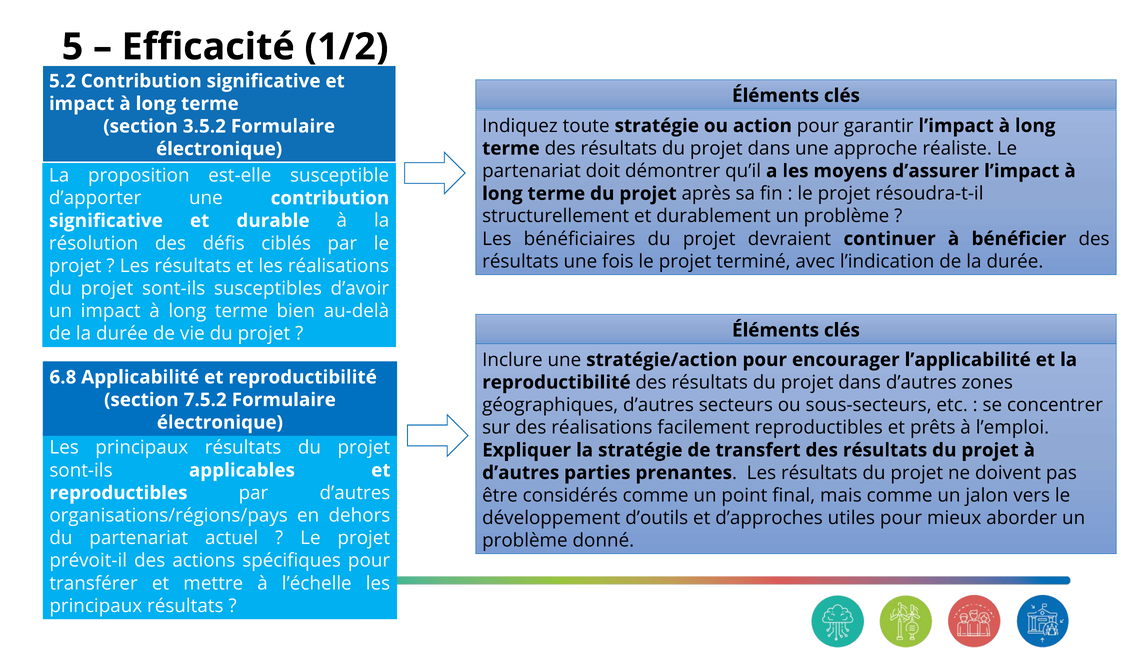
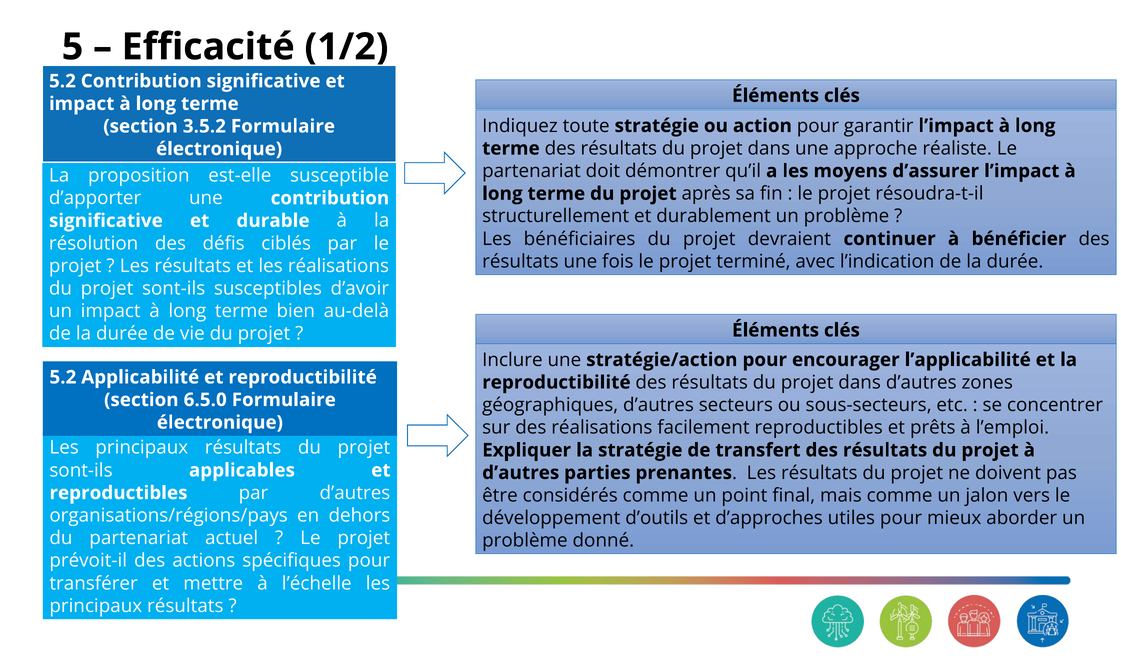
6.8: 6.8 -> 5.2 (63, 377)
7.5.2: 7.5.2 -> 6.5.0 (205, 400)
